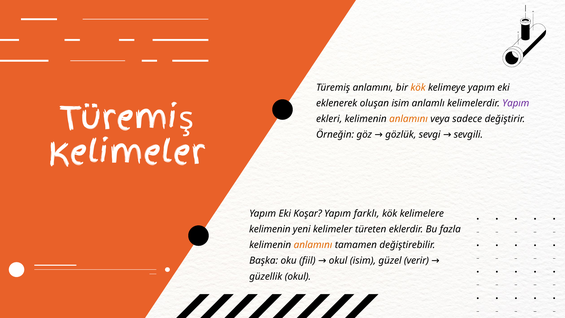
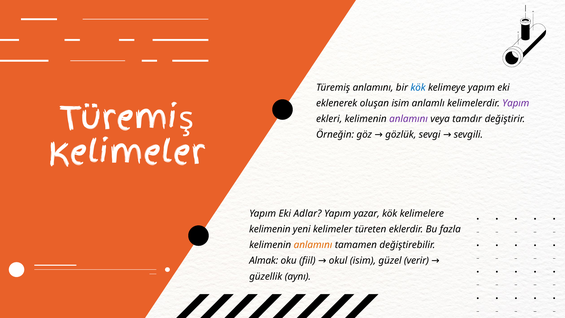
kök colour: orange -> blue (418, 87)
anlamını colour: orange -> purple (409, 119)
sadece: sadece -> tamdır (467, 119)
Koşar: Koşar -> Adlar (308, 213)
farklı: farklı -> yazar (367, 213)
Başka: Başka -> Almak (264, 261)
güzellik okul: okul -> aynı (298, 276)
